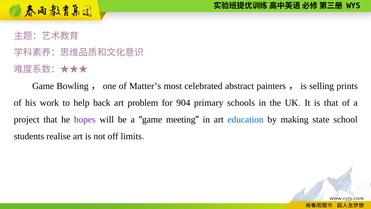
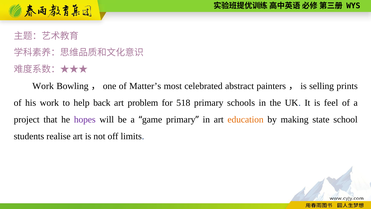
Game: Game -> Work (43, 86)
904: 904 -> 518 (183, 103)
is that: that -> feel (331, 103)
game meeting: meeting -> primary (181, 119)
education colour: blue -> orange (246, 119)
